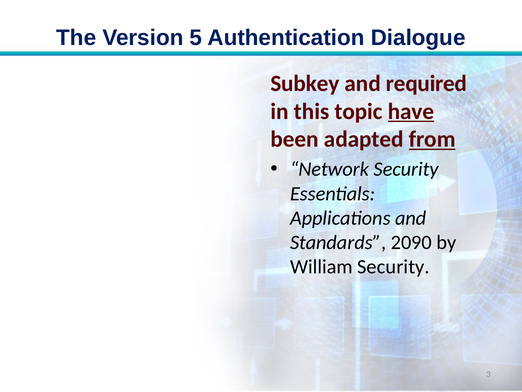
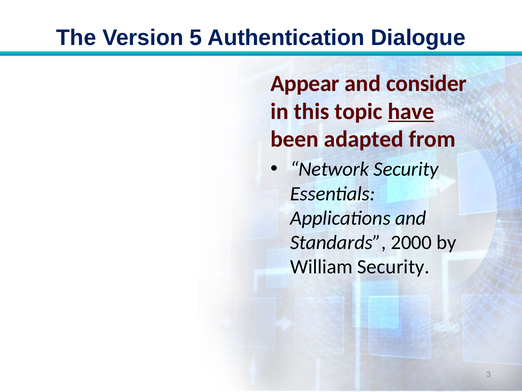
Subkey: Subkey -> Appear (305, 83)
required: required -> consider (426, 83)
from underline: present -> none (432, 139)
2090: 2090 -> 2000 (411, 242)
